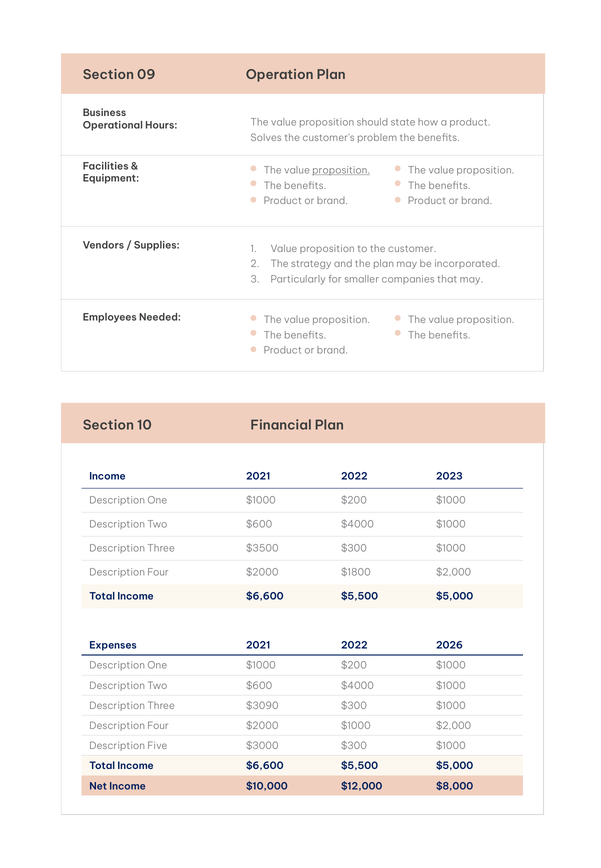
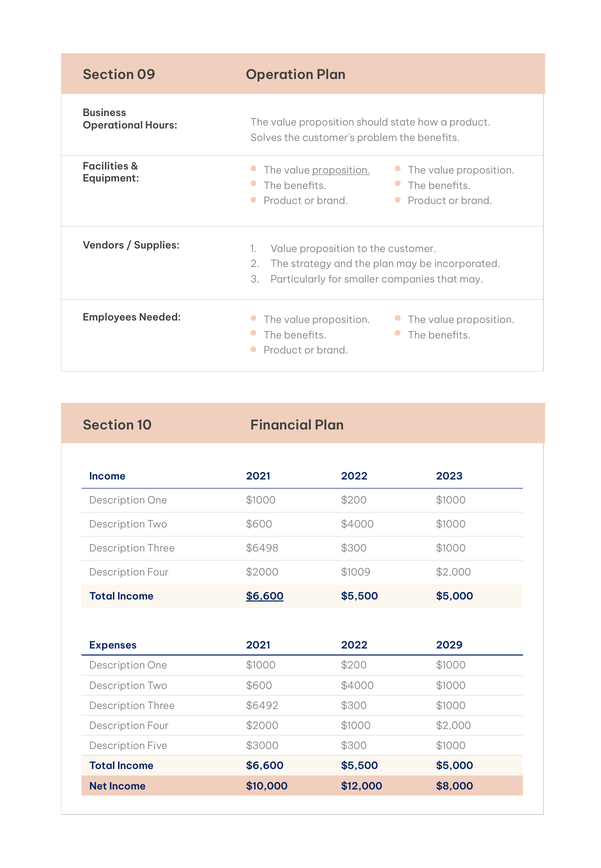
$3500: $3500 -> $6498 (262, 549)
$1800: $1800 -> $1009 (356, 573)
$6,600 underline: none -> present (265, 597)
2026: 2026 -> 2029 (449, 646)
$3090: $3090 -> $6492 (262, 706)
